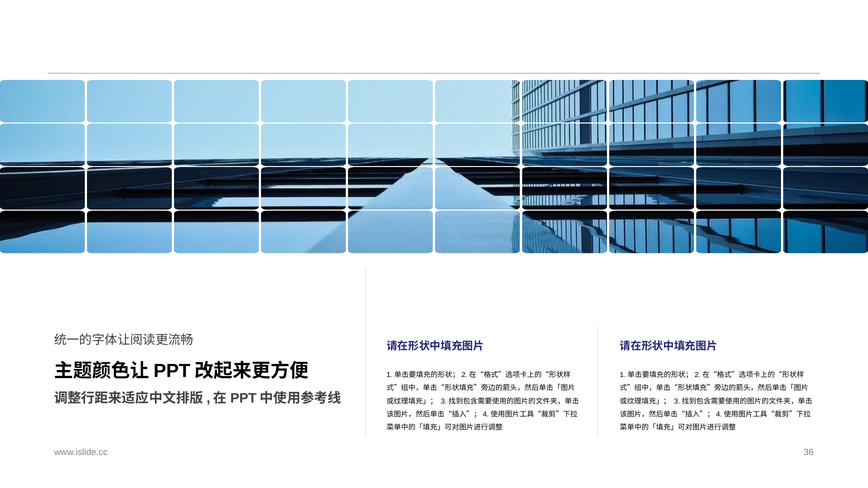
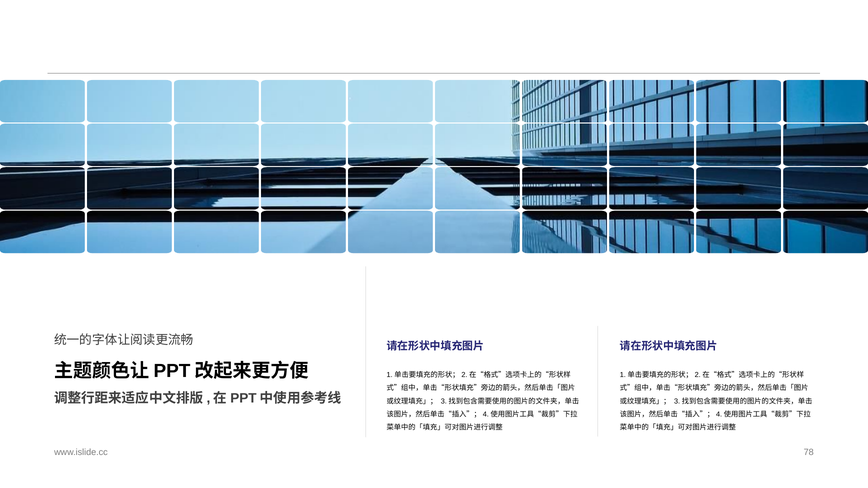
36: 36 -> 78 (809, 452)
